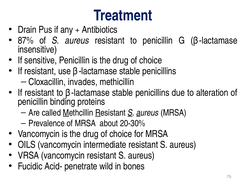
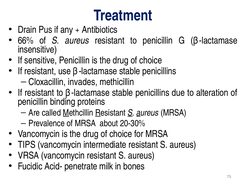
87%: 87% -> 66% (26, 40)
OILS: OILS -> TIPS (27, 144)
wild: wild -> milk (106, 166)
